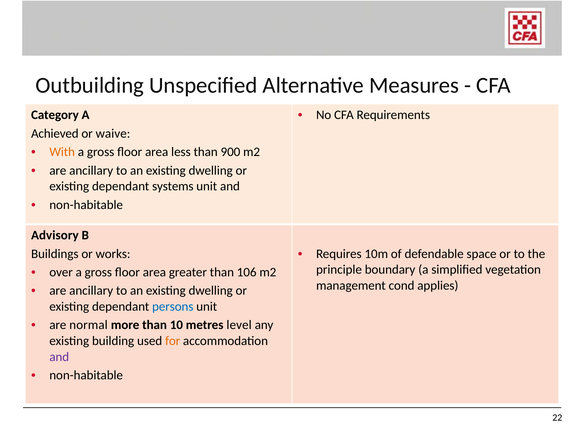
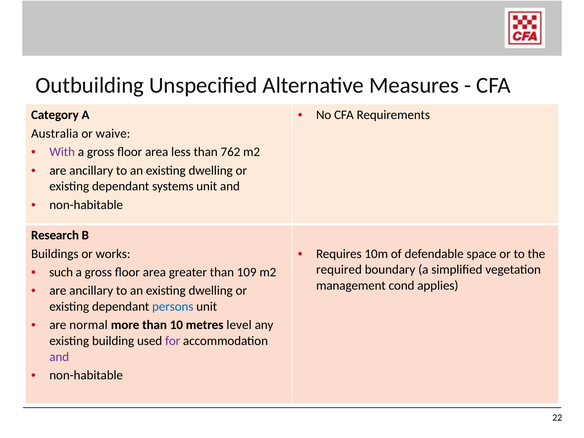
Achieved: Achieved -> Australia (55, 133)
With colour: orange -> purple (62, 152)
900: 900 -> 762 (230, 152)
Advisory: Advisory -> Research (55, 235)
principle: principle -> required (339, 270)
over: over -> such (61, 272)
106: 106 -> 109 (247, 272)
for colour: orange -> purple (173, 341)
